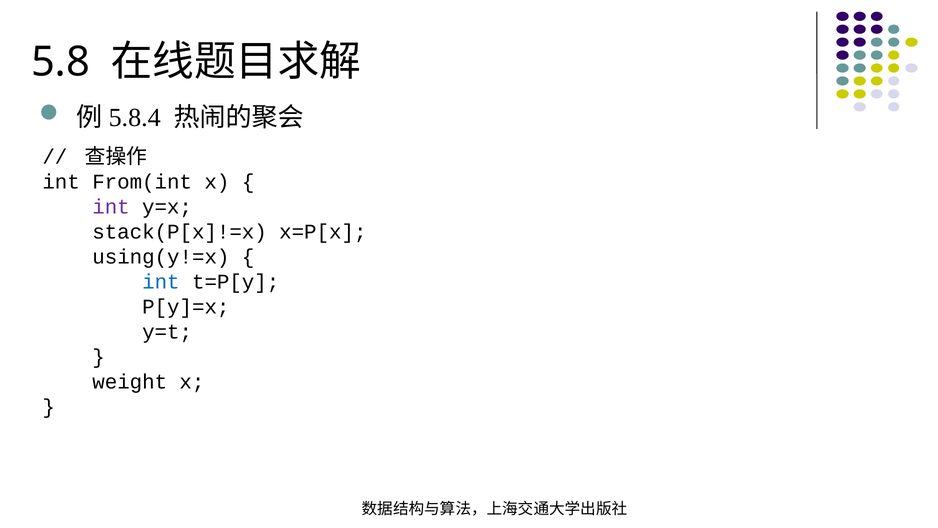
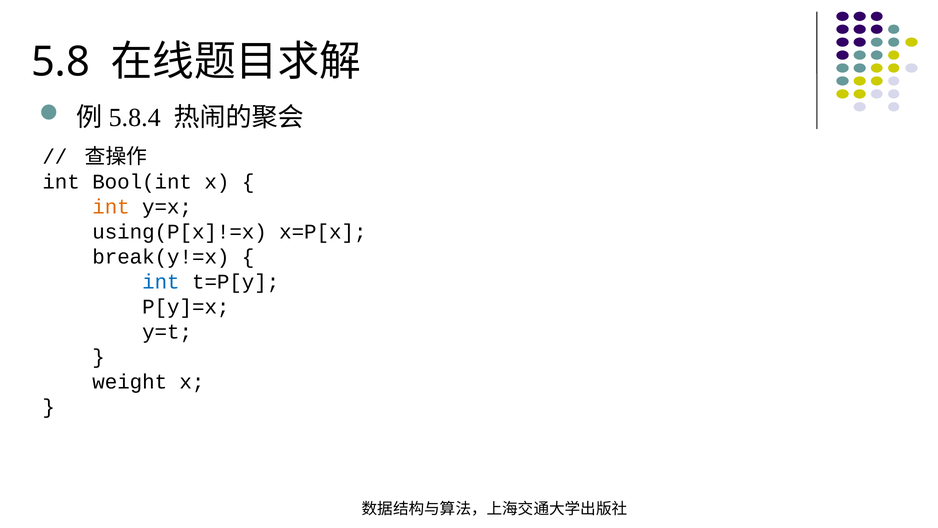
From(int: From(int -> Bool(int (142, 182)
int colour: purple -> orange (111, 207)
stack(P[x]!=x: stack(P[x]!=x -> using(P[x]!=x (180, 232)
using(y!=x: using(y!=x -> break(y!=x (161, 257)
